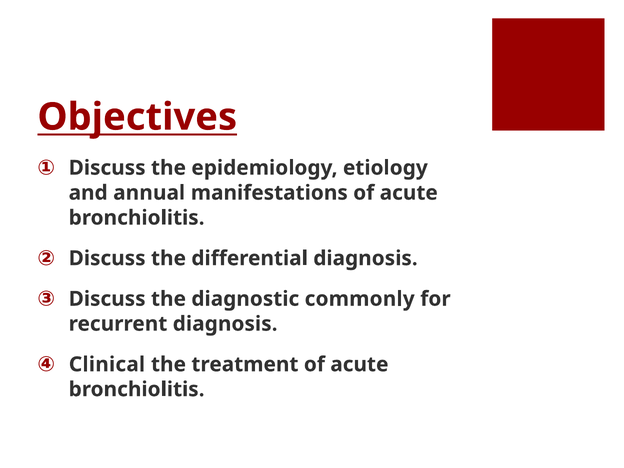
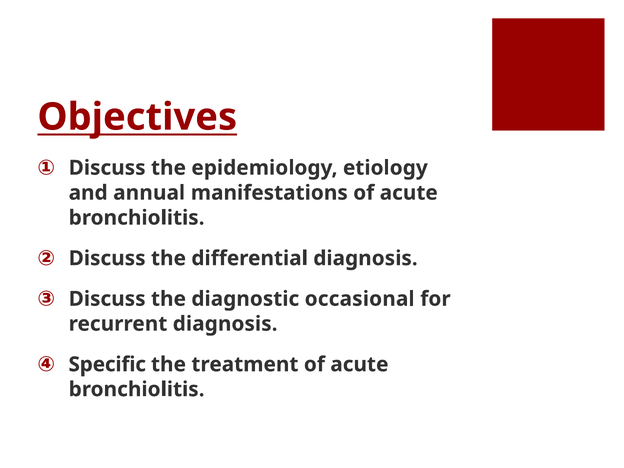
commonly: commonly -> occasional (360, 299)
Clinical: Clinical -> Specific (107, 364)
